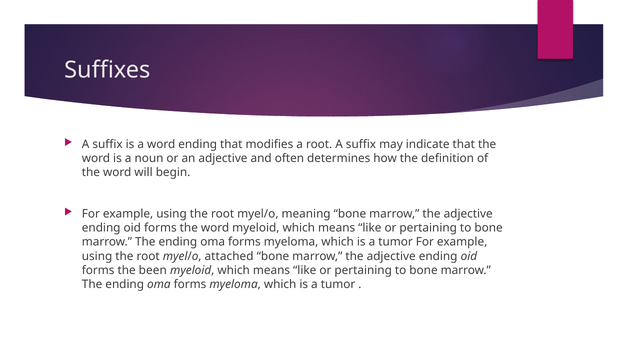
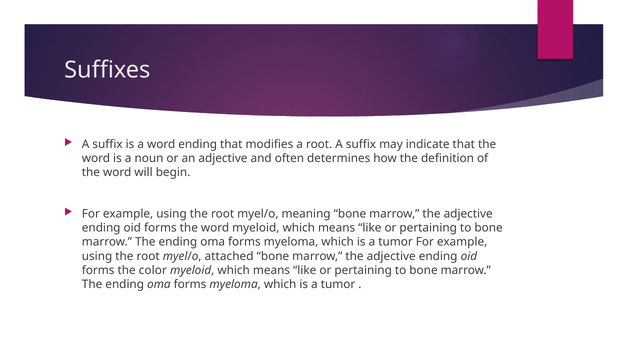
been: been -> color (153, 270)
